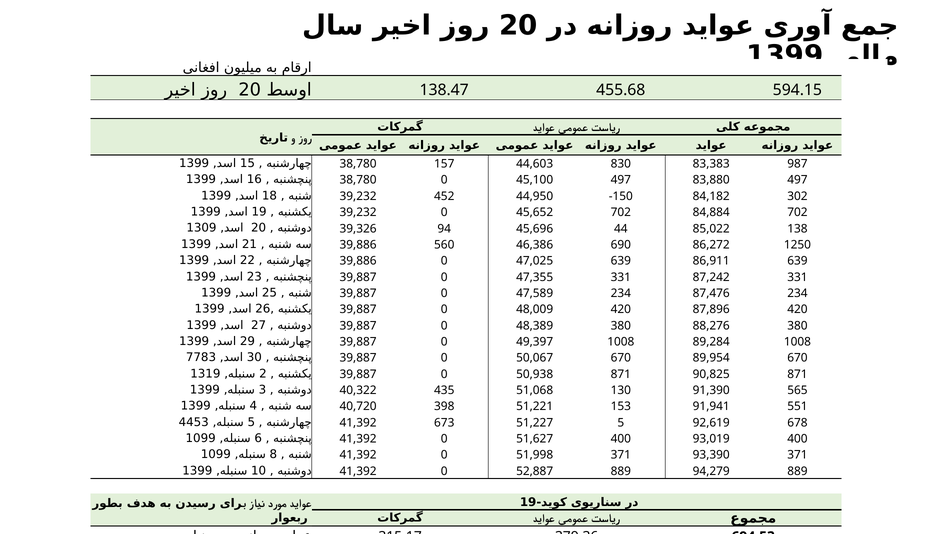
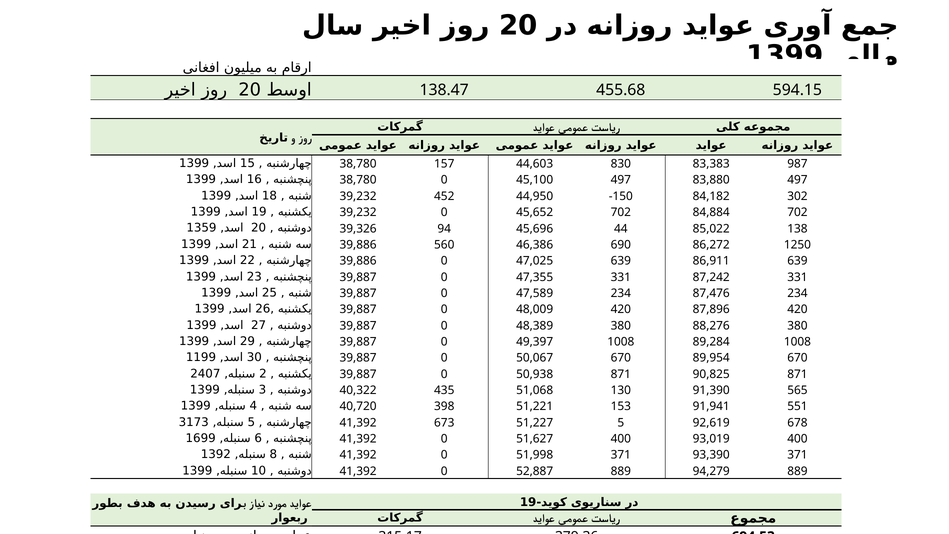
1309: 1309 -> 1359 (201, 228)
7783: 7783 -> 1199 (201, 357)
1319: 1319 -> 2407 (205, 374)
4453: 4453 -> 3173 (194, 422)
1099: 1099 -> 1699 (201, 438)
1099: 1099 -> 1392 (216, 454)
